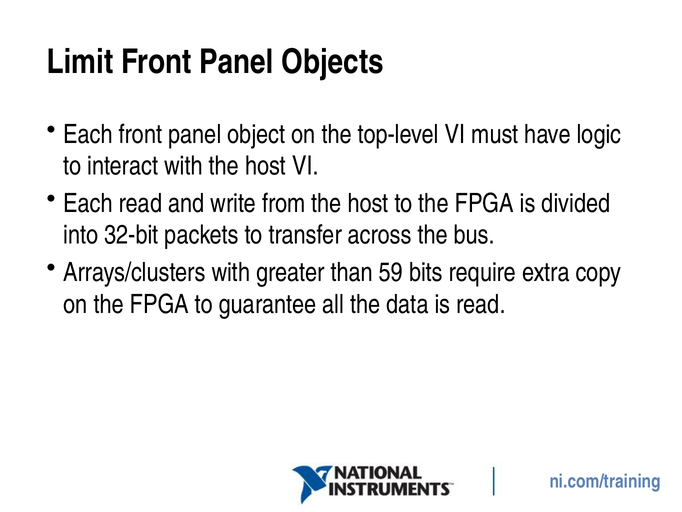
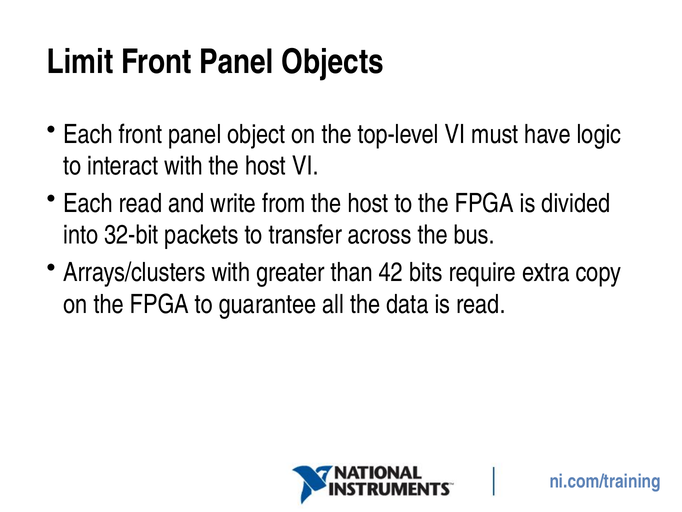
59: 59 -> 42 (391, 272)
